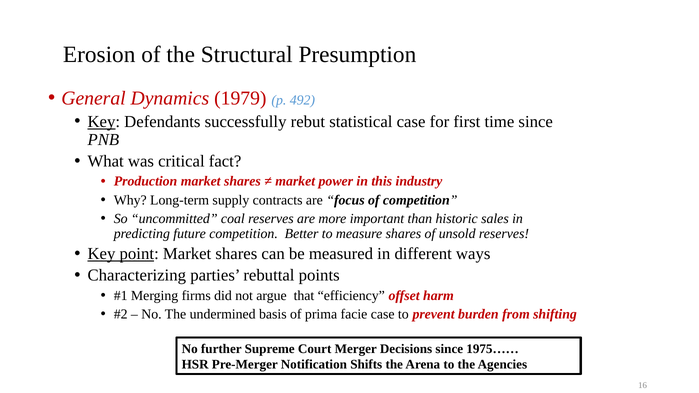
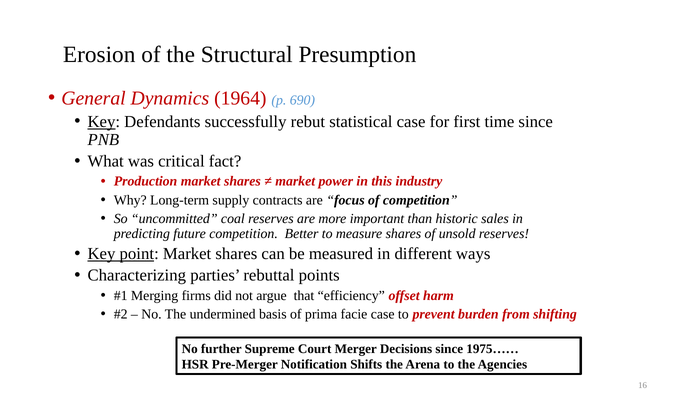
1979: 1979 -> 1964 (240, 98)
492: 492 -> 690 (302, 100)
